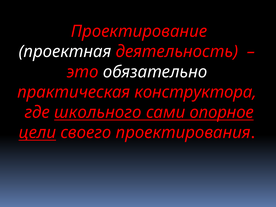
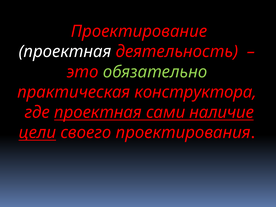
обязательно colour: white -> light green (155, 72)
где школьного: школьного -> проектная (98, 112)
опорное: опорное -> наличие (222, 112)
